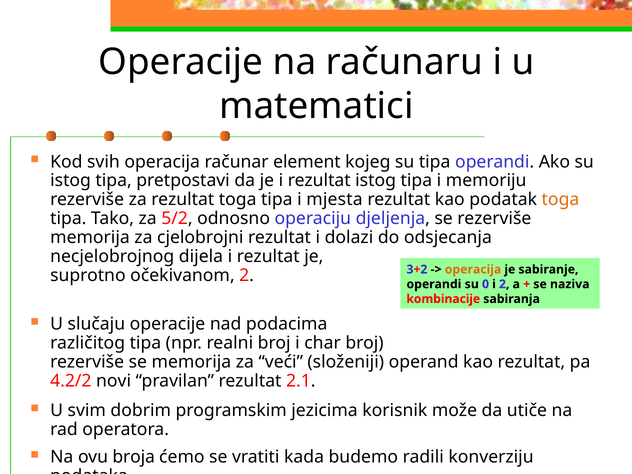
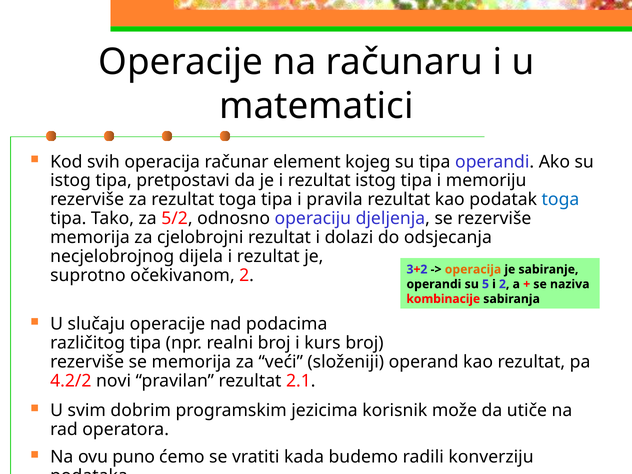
mjesta: mjesta -> pravila (335, 200)
toga colour: orange -> blue (560, 200)
0: 0 -> 5 (486, 284)
char: char -> kurs (322, 343)
broja: broja -> puno (134, 457)
